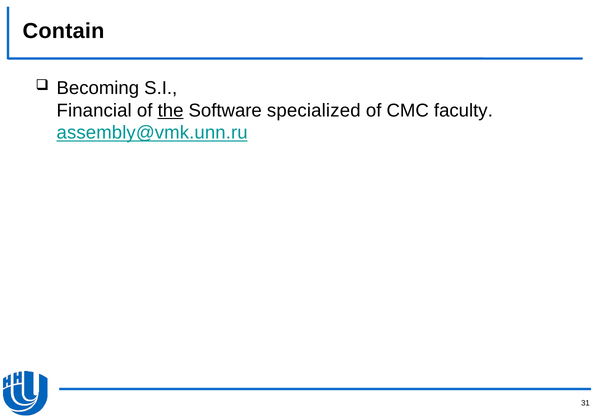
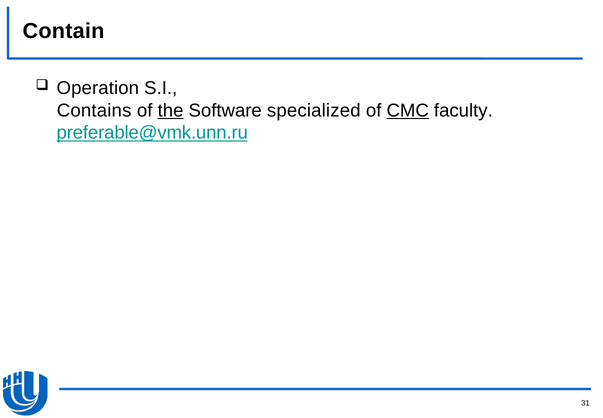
Becoming: Becoming -> Operation (98, 88)
Financial: Financial -> Contains (94, 110)
CMC underline: none -> present (408, 110)
assembly@vmk.unn.ru: assembly@vmk.unn.ru -> preferable@vmk.unn.ru (152, 133)
